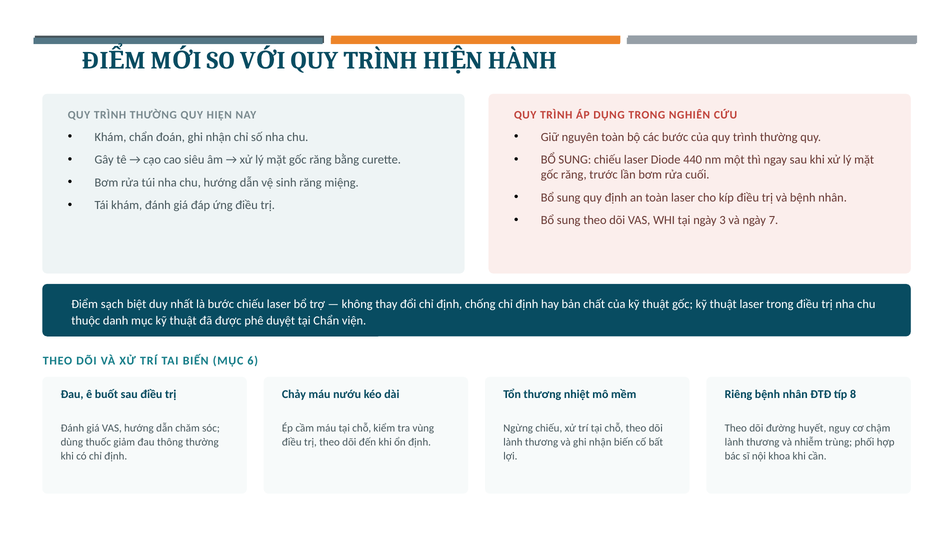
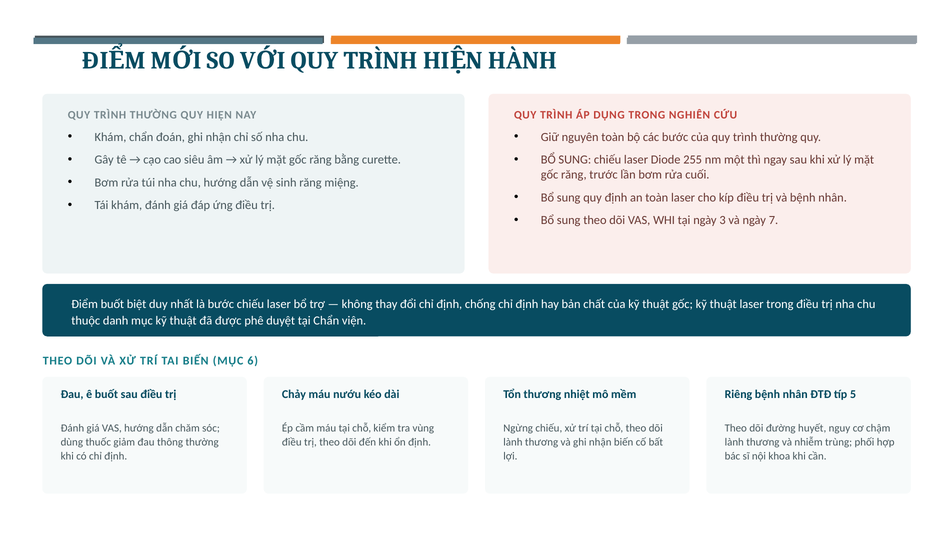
440: 440 -> 255 (693, 160)
Điểm sạch: sạch -> buốt (112, 304)
8: 8 -> 5 (853, 394)
